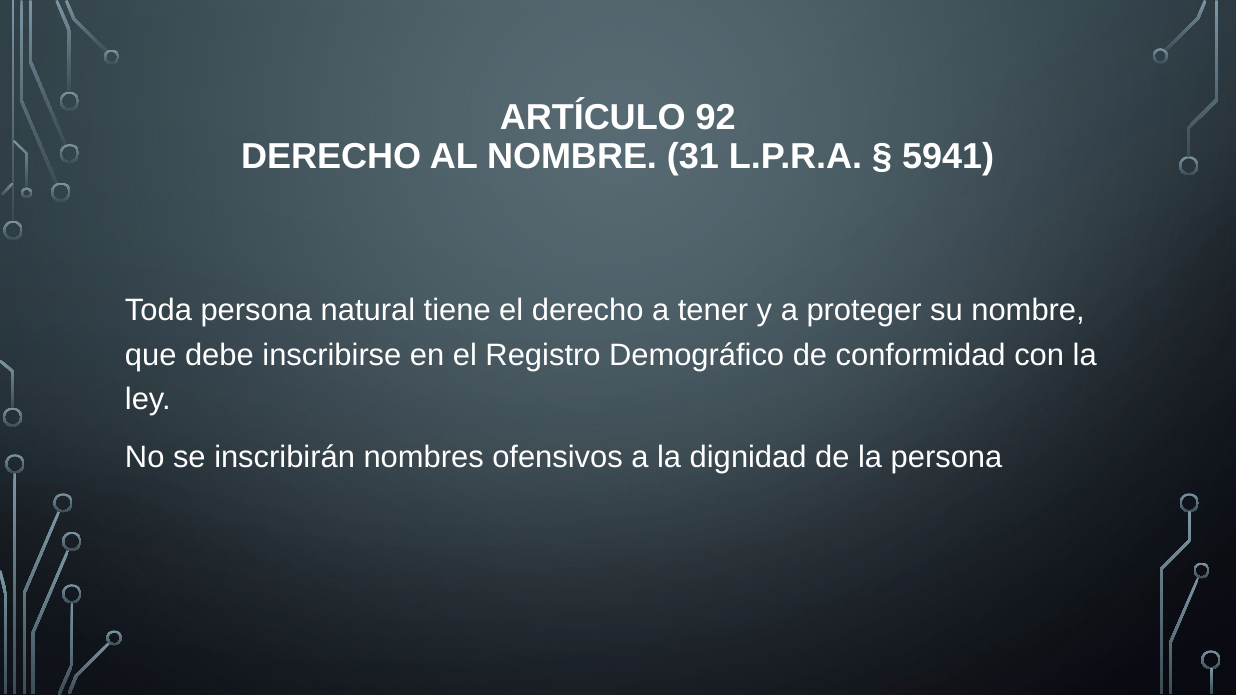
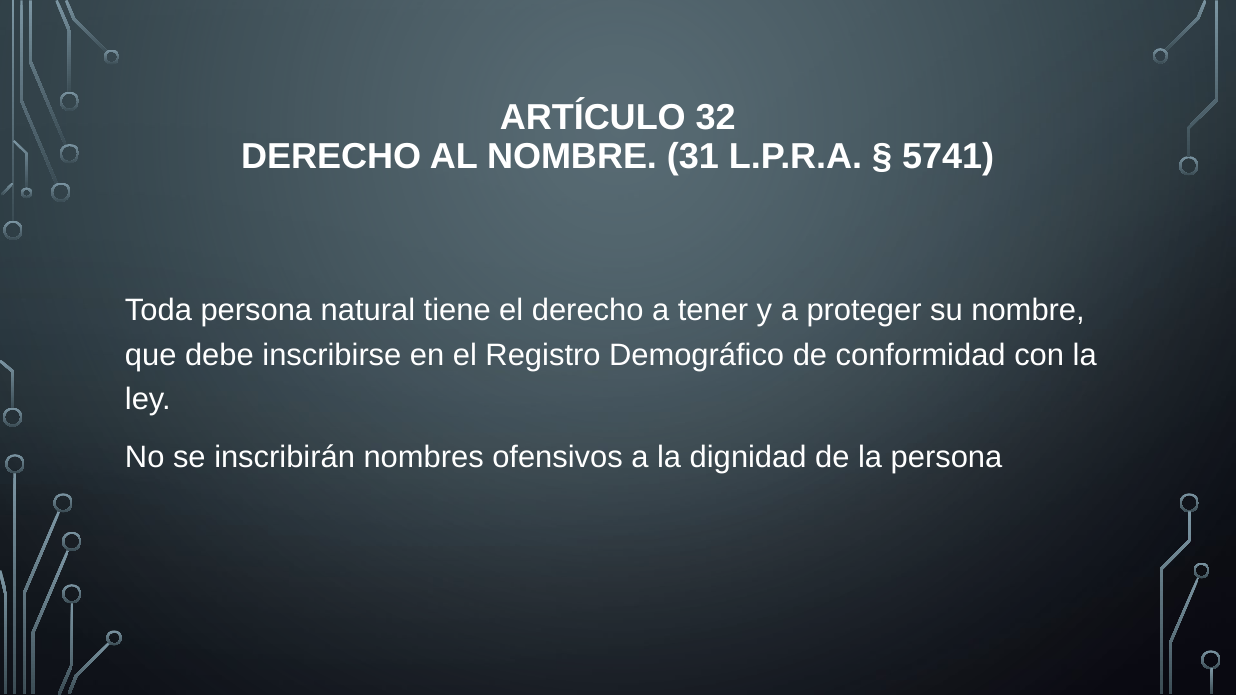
92: 92 -> 32 (716, 118)
5941: 5941 -> 5741 (948, 157)
